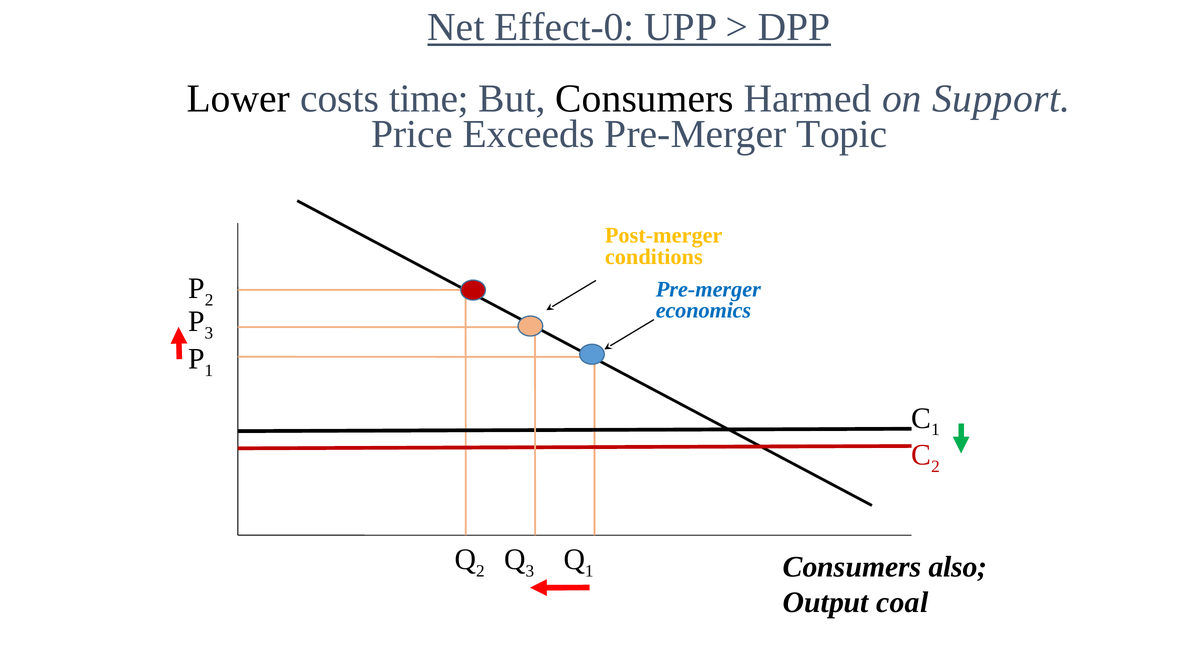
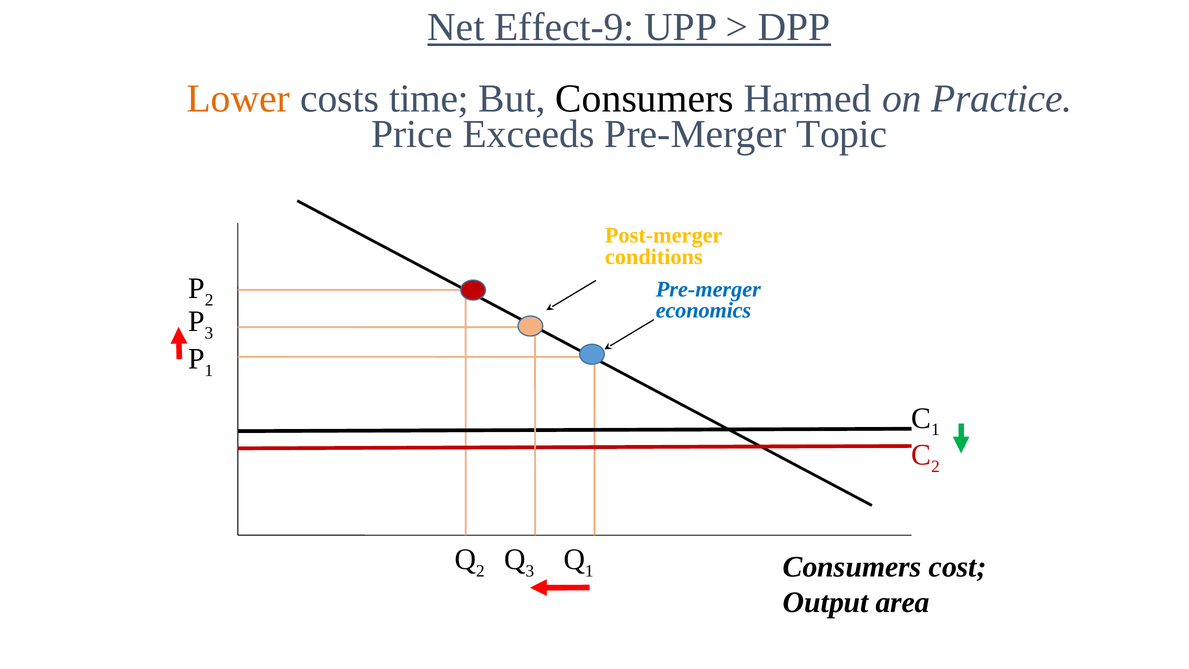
Effect-0: Effect-0 -> Effect-9 (564, 27)
Lower colour: black -> orange (238, 99)
Support: Support -> Practice (1002, 99)
also: also -> cost (958, 567)
coal: coal -> area (903, 602)
